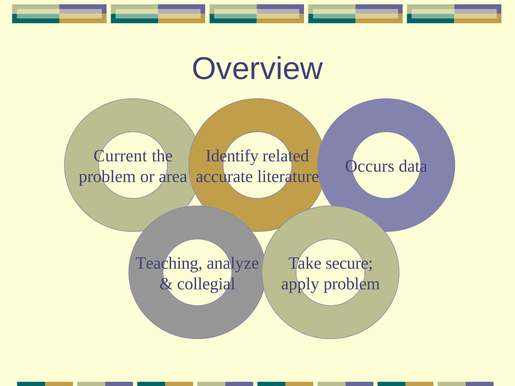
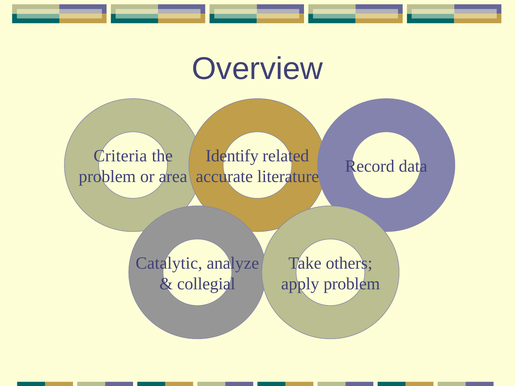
Current: Current -> Criteria (120, 156)
Occurs: Occurs -> Record (370, 166)
Teaching: Teaching -> Catalytic (169, 263)
secure: secure -> others (349, 263)
